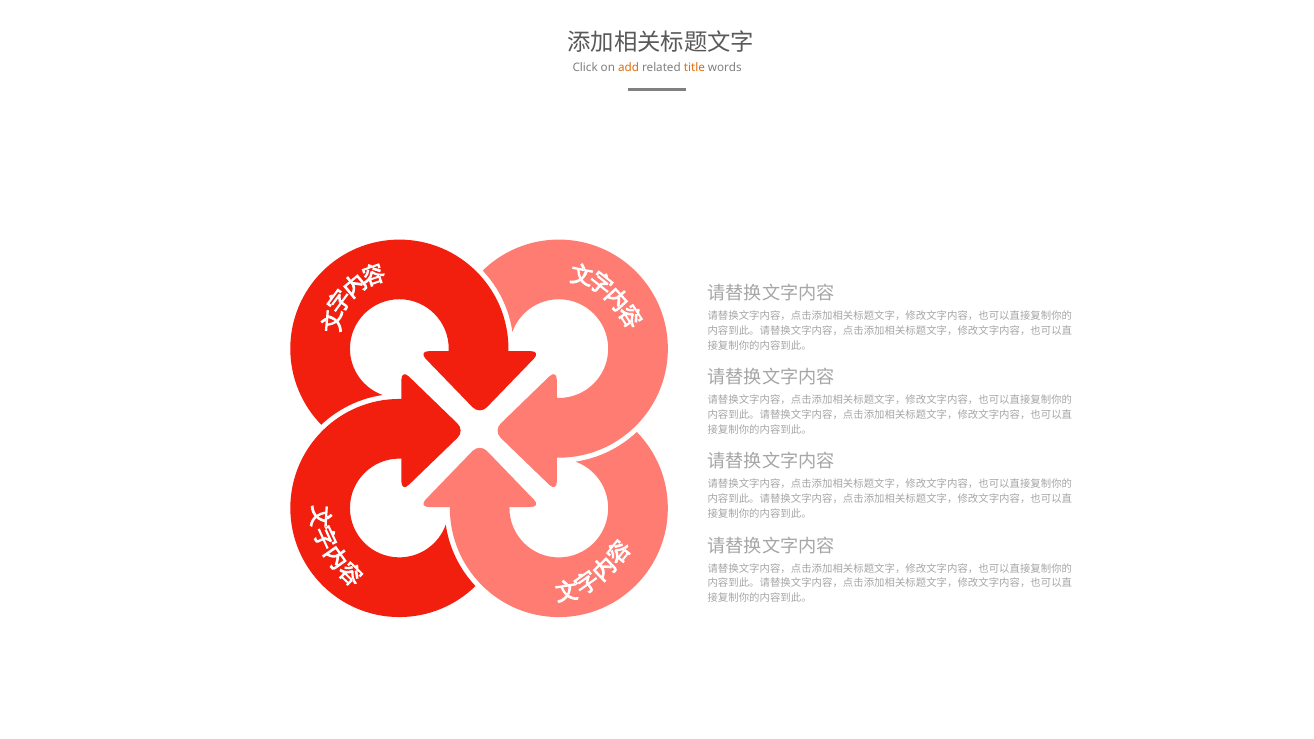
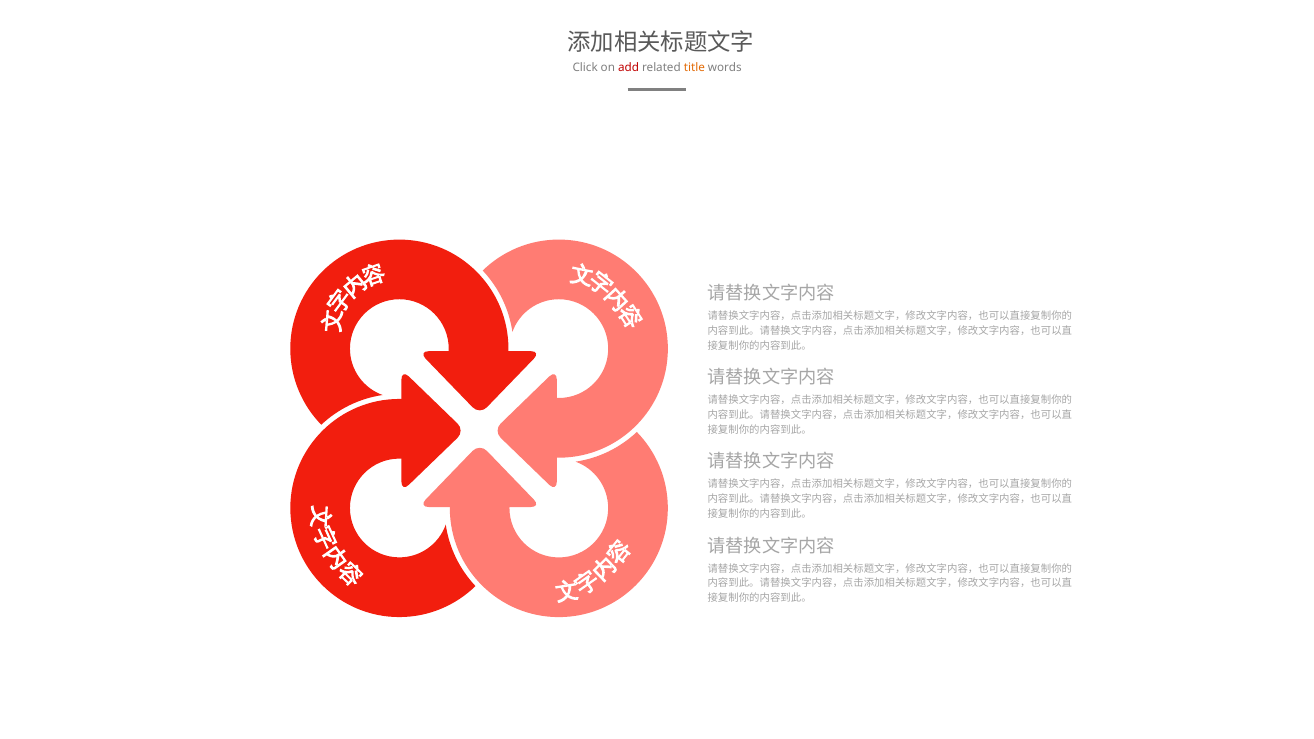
add colour: orange -> red (629, 67)
